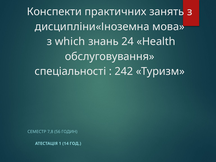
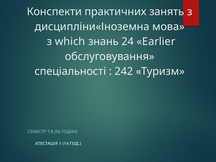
Health: Health -> Earlier (156, 42)
